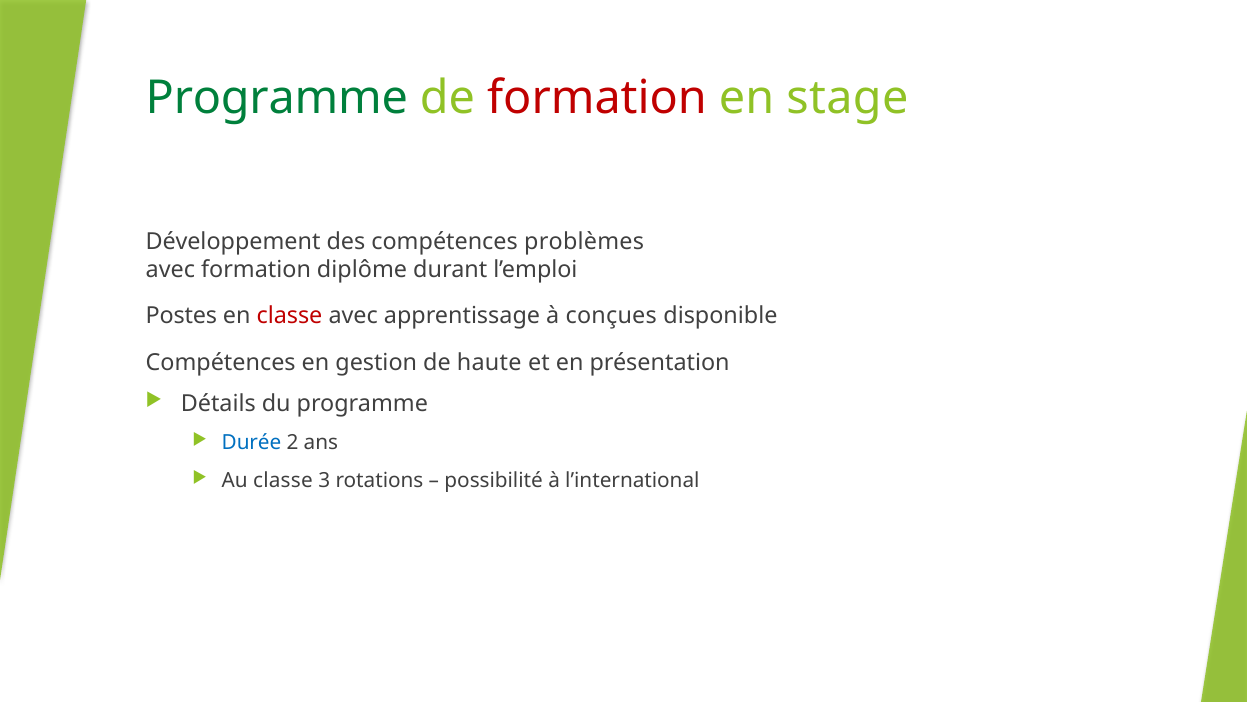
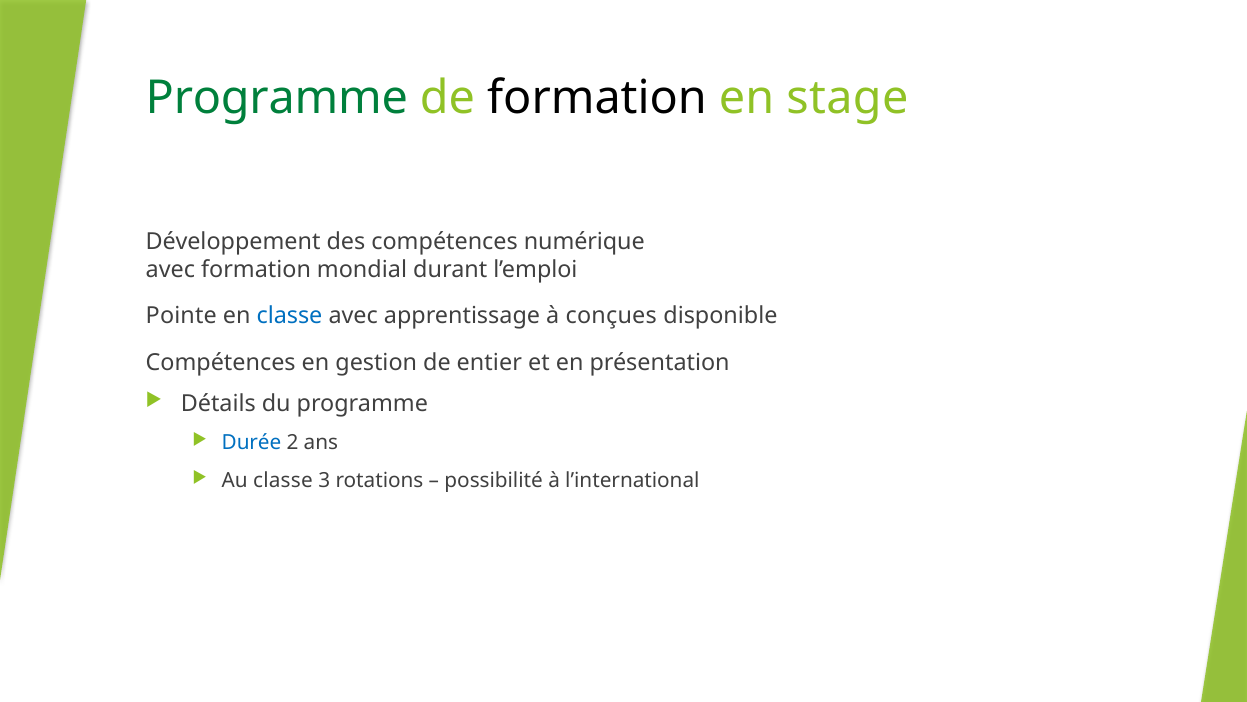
formation colour: red -> black (597, 98)
problèmes: problèmes -> numérique (584, 241)
diplôme: diplôme -> mondial (362, 269)
Postes: Postes -> Pointe (181, 316)
classe colour: red -> blue (289, 316)
haute: haute -> entier (489, 362)
